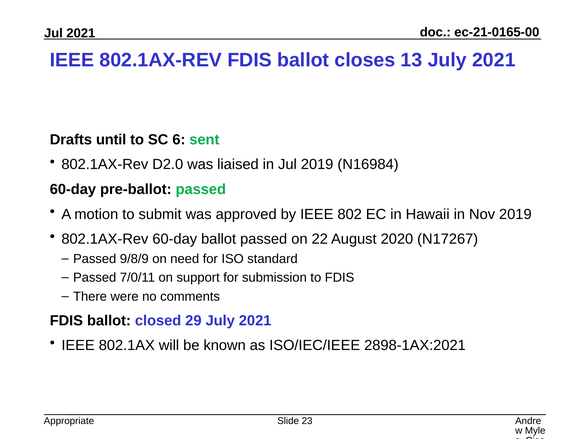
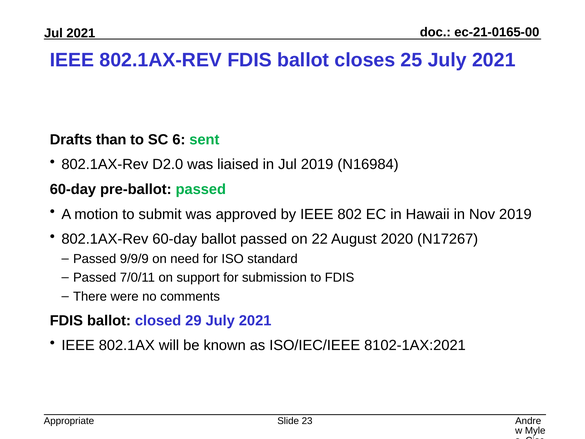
13: 13 -> 25 (411, 60)
until: until -> than (111, 139)
9/8/9: 9/8/9 -> 9/9/9 (134, 259)
2898-1AX:2021: 2898-1AX:2021 -> 8102-1AX:2021 (415, 345)
